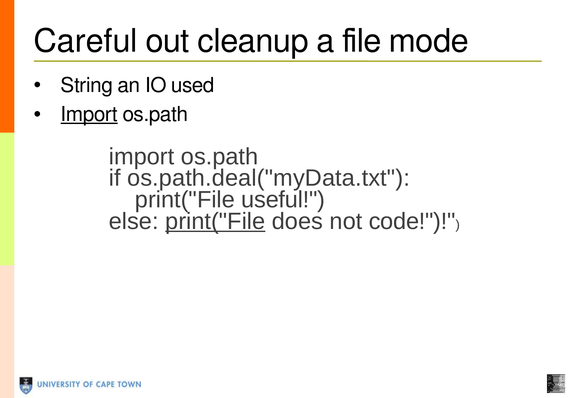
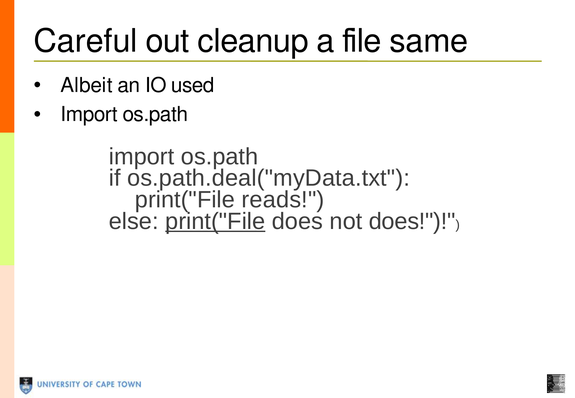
mode: mode -> same (429, 41)
String: String -> Albeit (87, 85)
Import underline: present -> none (89, 114)
useful: useful -> reads (283, 200)
not code: code -> does (412, 221)
